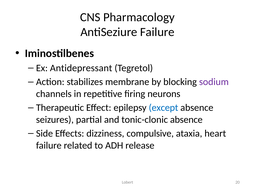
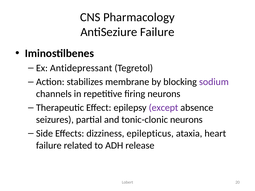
except colour: blue -> purple (163, 108)
tonic-clonic absence: absence -> neurons (186, 120)
compulsive: compulsive -> epilepticus (150, 134)
